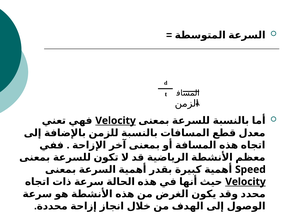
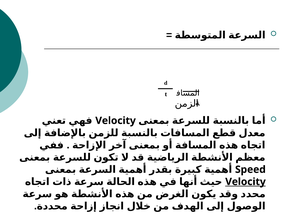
Velocity underline: present -> none (116, 121)
